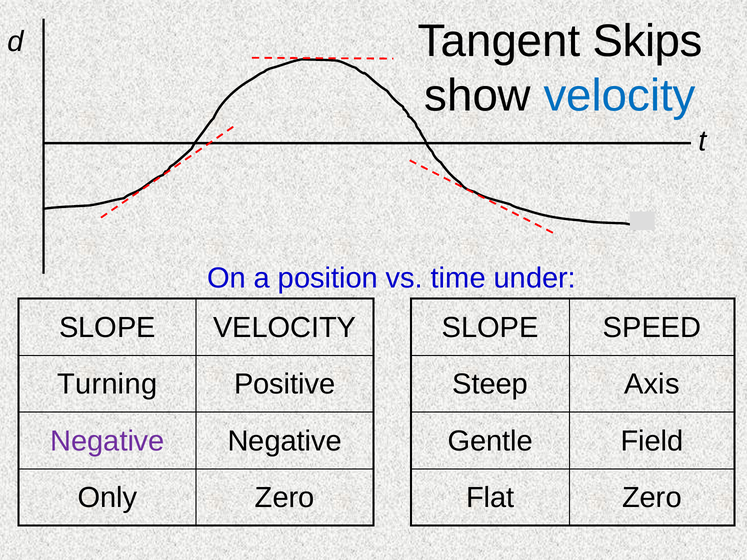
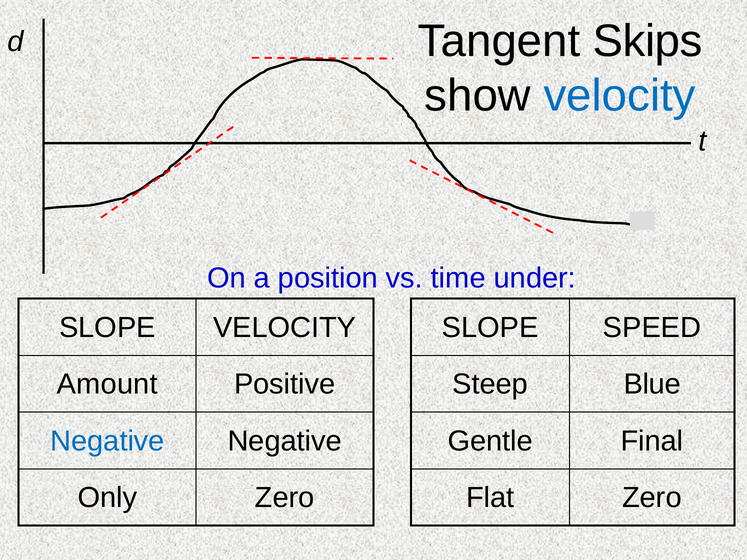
Turning: Turning -> Amount (107, 384)
Axis: Axis -> Blue (652, 384)
Negative colour: purple -> blue (107, 441)
Field: Field -> Final (652, 441)
